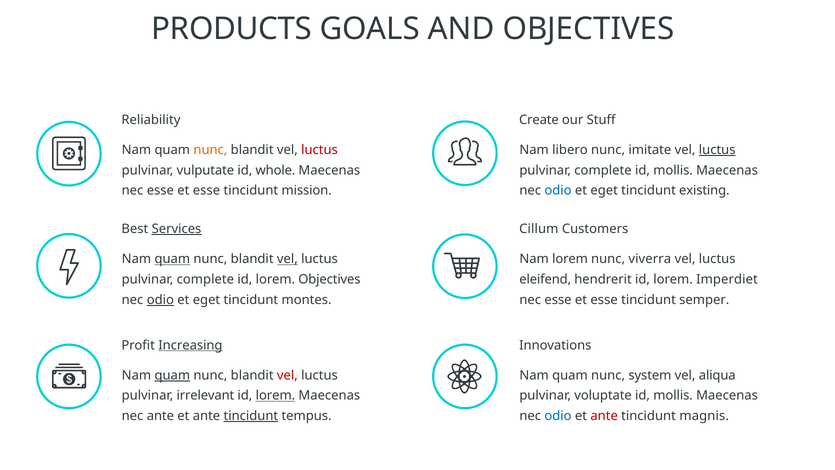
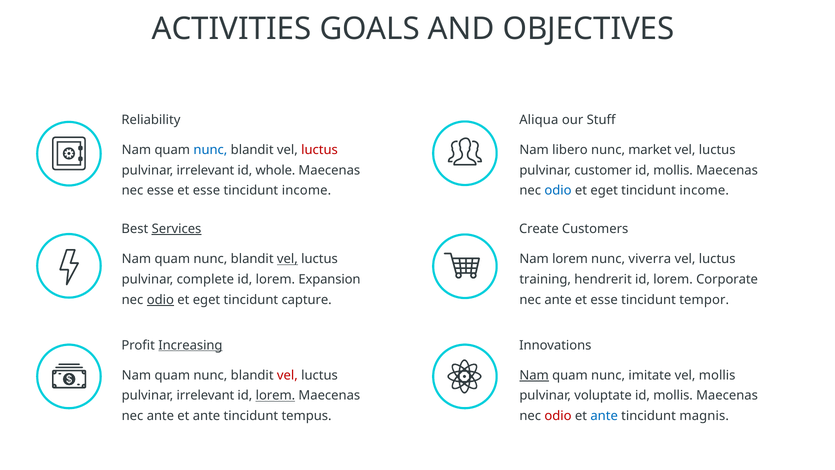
PRODUCTS: PRODUCTS -> ACTIVITIES (232, 29)
Create: Create -> Aliqua (539, 120)
nunc colour: orange -> blue (210, 150)
imitate: imitate -> market (650, 150)
luctus underline: present -> none (717, 150)
vulputate: vulputate -> irrelevant (205, 170)
complete: complete -> customer (603, 170)
mission: mission -> income (306, 190)
existing: existing -> income (704, 190)
Cillum: Cillum -> Create (539, 229)
quam underline: present -> none (172, 259)
lorem Objectives: Objectives -> Expansion (329, 279)
eleifend: eleifend -> training (545, 279)
Imperdiet: Imperdiet -> Corporate (727, 279)
montes: montes -> capture (307, 300)
esse: esse -> ante (558, 300)
semper: semper -> tempor (704, 300)
quam underline: present -> none (172, 375)
Nam underline: none -> present (534, 375)
system: system -> imitate (650, 375)
vel aliqua: aliqua -> mollis (717, 375)
tincidunt underline: present -> none (251, 416)
odio colour: blue -> red (558, 416)
ante colour: red -> blue (604, 416)
